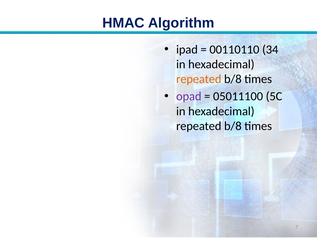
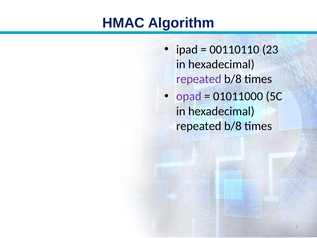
34: 34 -> 23 (270, 49)
repeated colour: orange -> purple (199, 79)
05011100: 05011100 -> 01011000 (238, 96)
